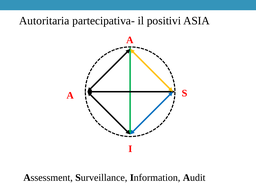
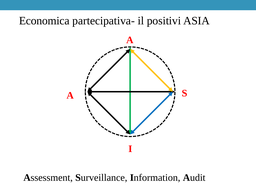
Autoritaria: Autoritaria -> Economica (44, 21)
